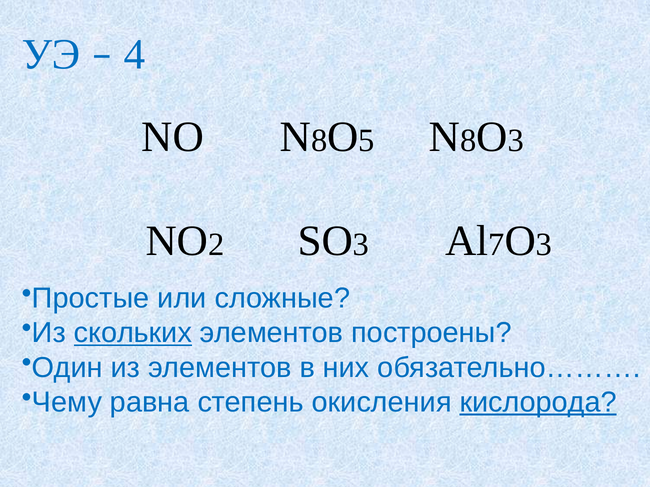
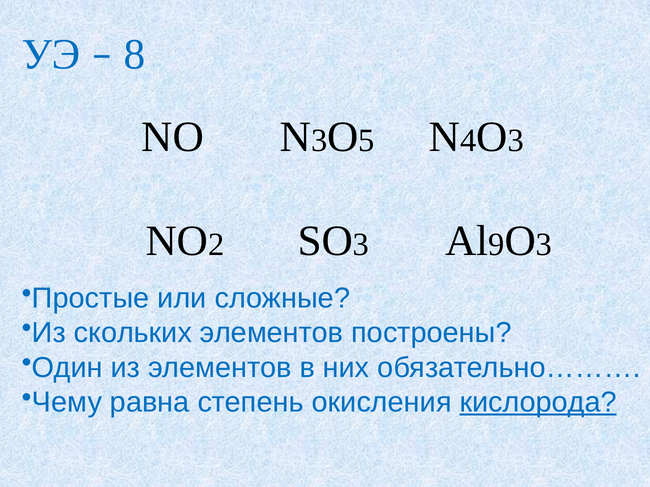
4: 4 -> 8 (134, 55)
8: 8 -> 3 (319, 141)
8: 8 -> 4 (468, 141)
7: 7 -> 9 (496, 245)
скольких underline: present -> none (133, 333)
